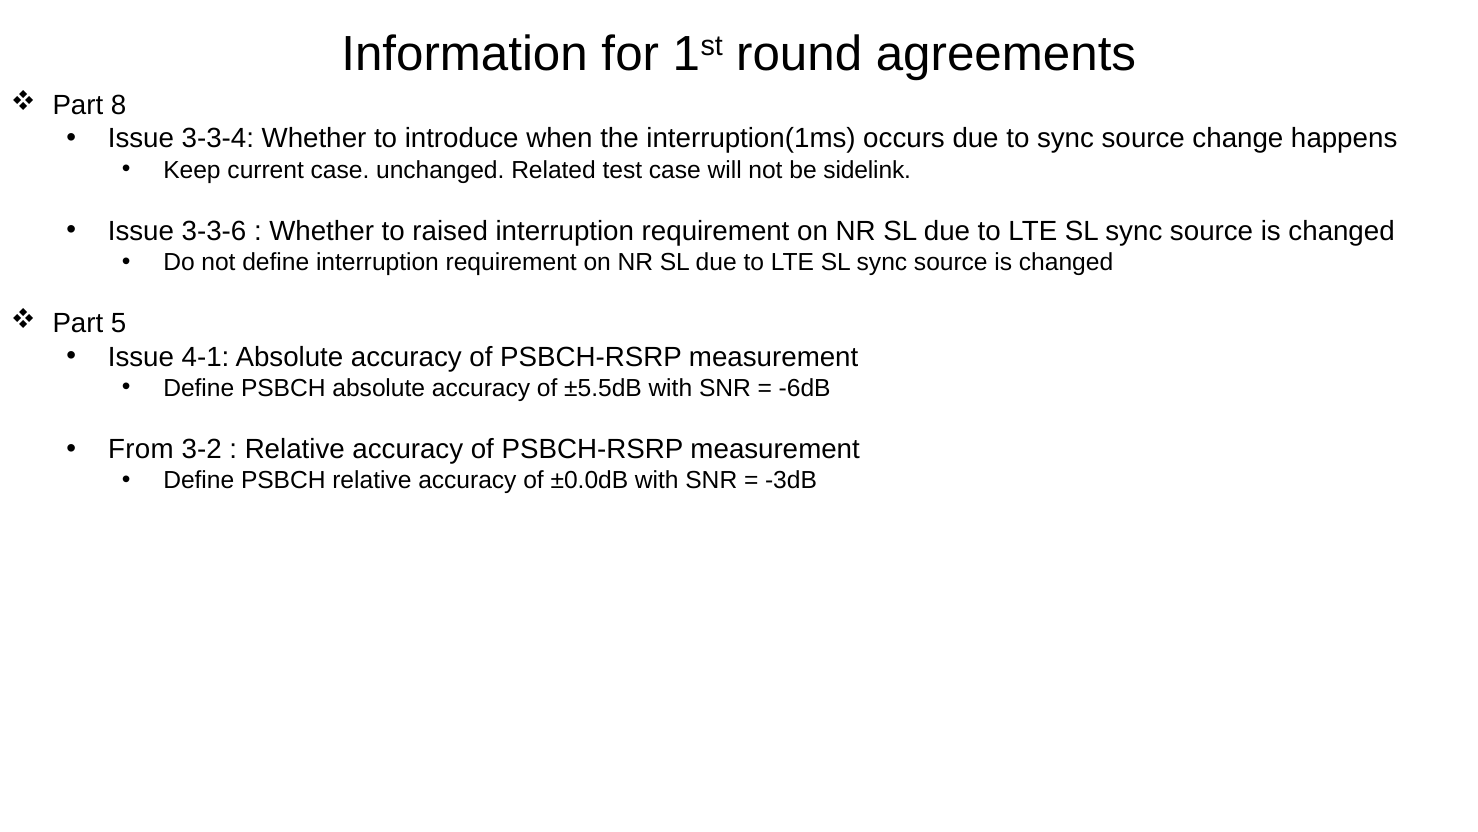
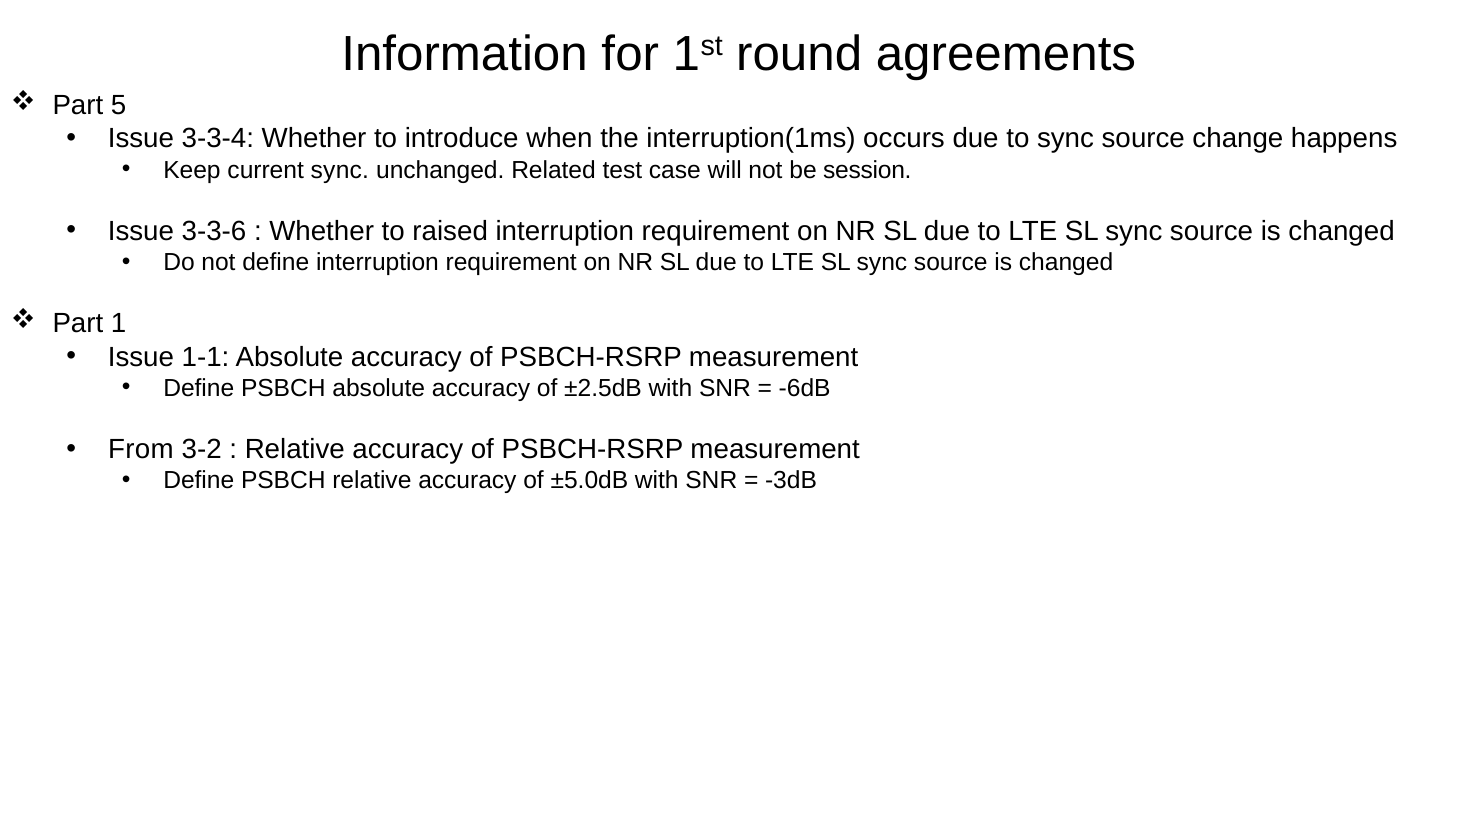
8: 8 -> 5 (119, 105)
current case: case -> sync (340, 170)
sidelink: sidelink -> session (867, 170)
5: 5 -> 1 (119, 323)
4-1: 4-1 -> 1-1 (206, 357)
±5.5dB: ±5.5dB -> ±2.5dB (603, 388)
±0.0dB: ±0.0dB -> ±5.0dB (589, 480)
